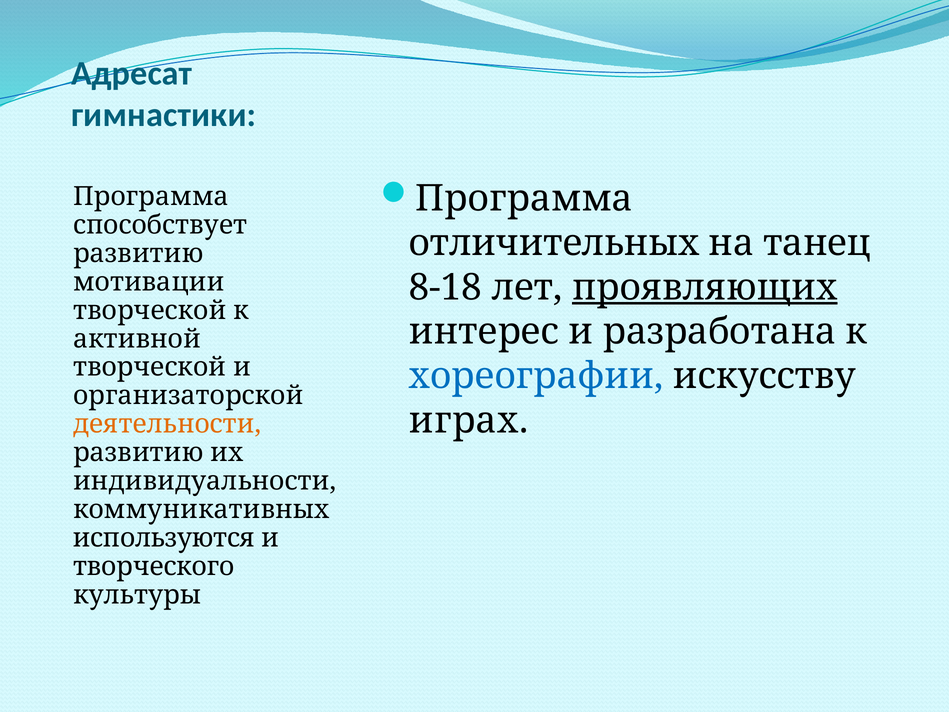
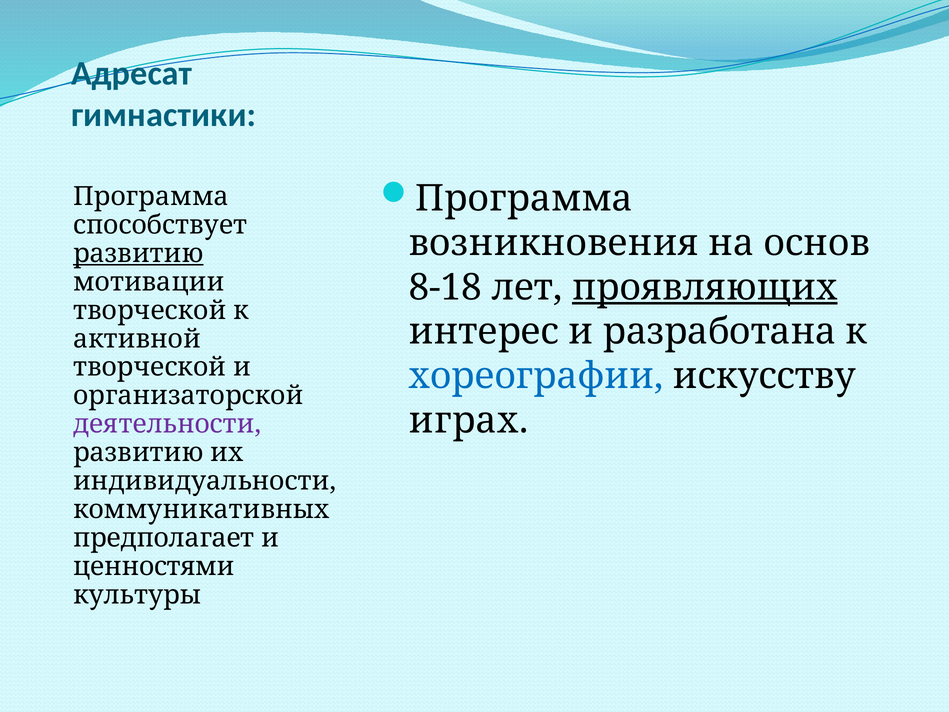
отличительных: отличительных -> возникновения (554, 243)
танец: танец -> основ (817, 243)
развитию underline: none -> present (138, 253)
деятельности colour: orange -> purple (167, 424)
используются: используются -> предполагает (164, 538)
творческого: творческого -> ценностями (154, 566)
